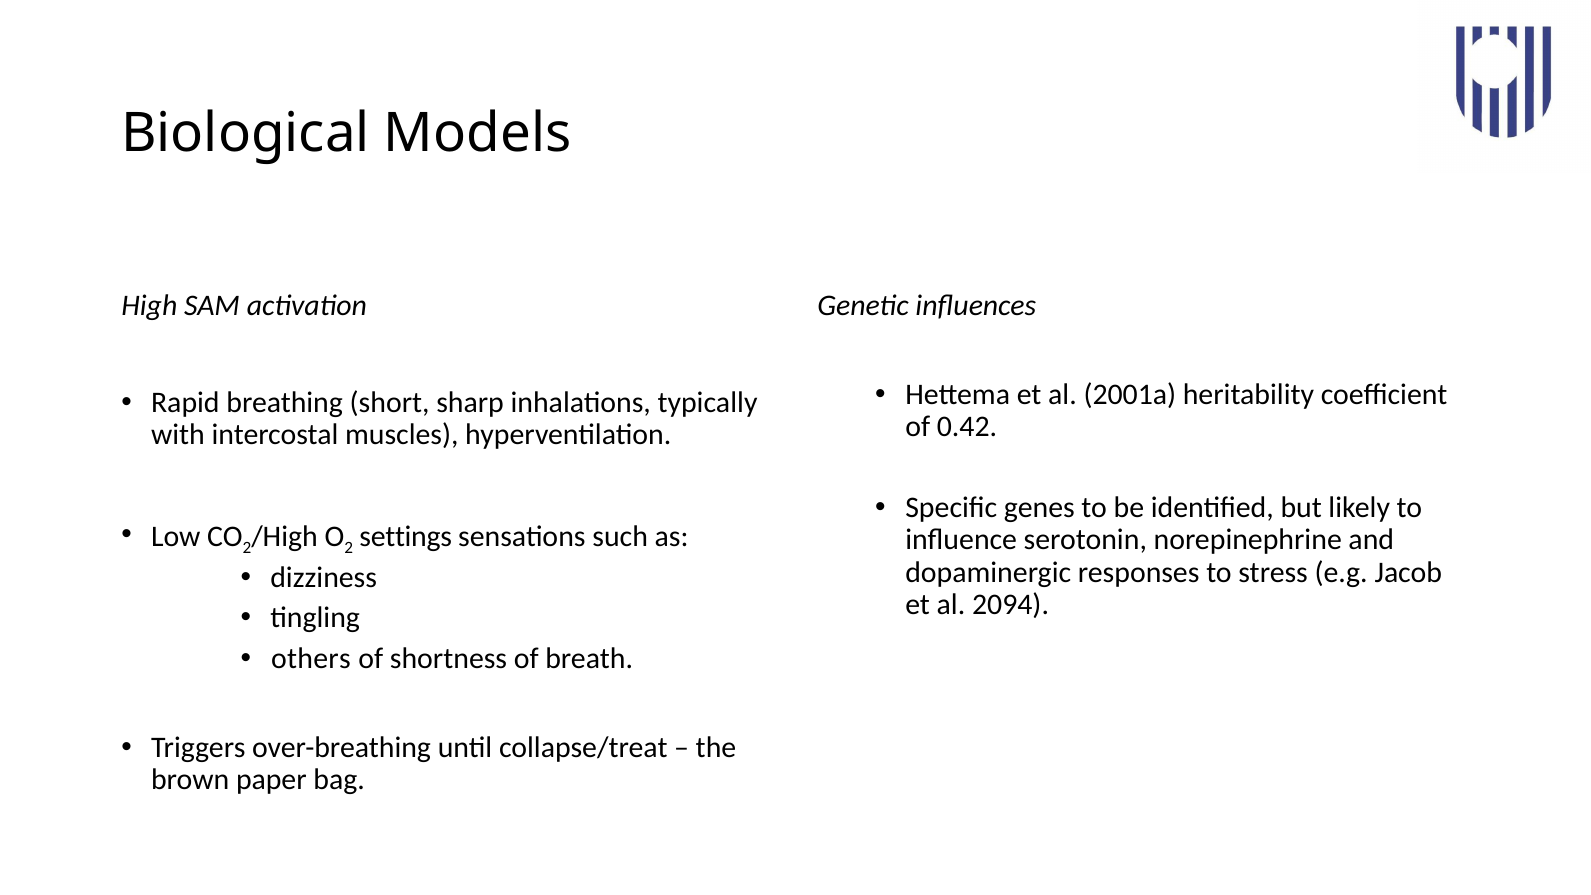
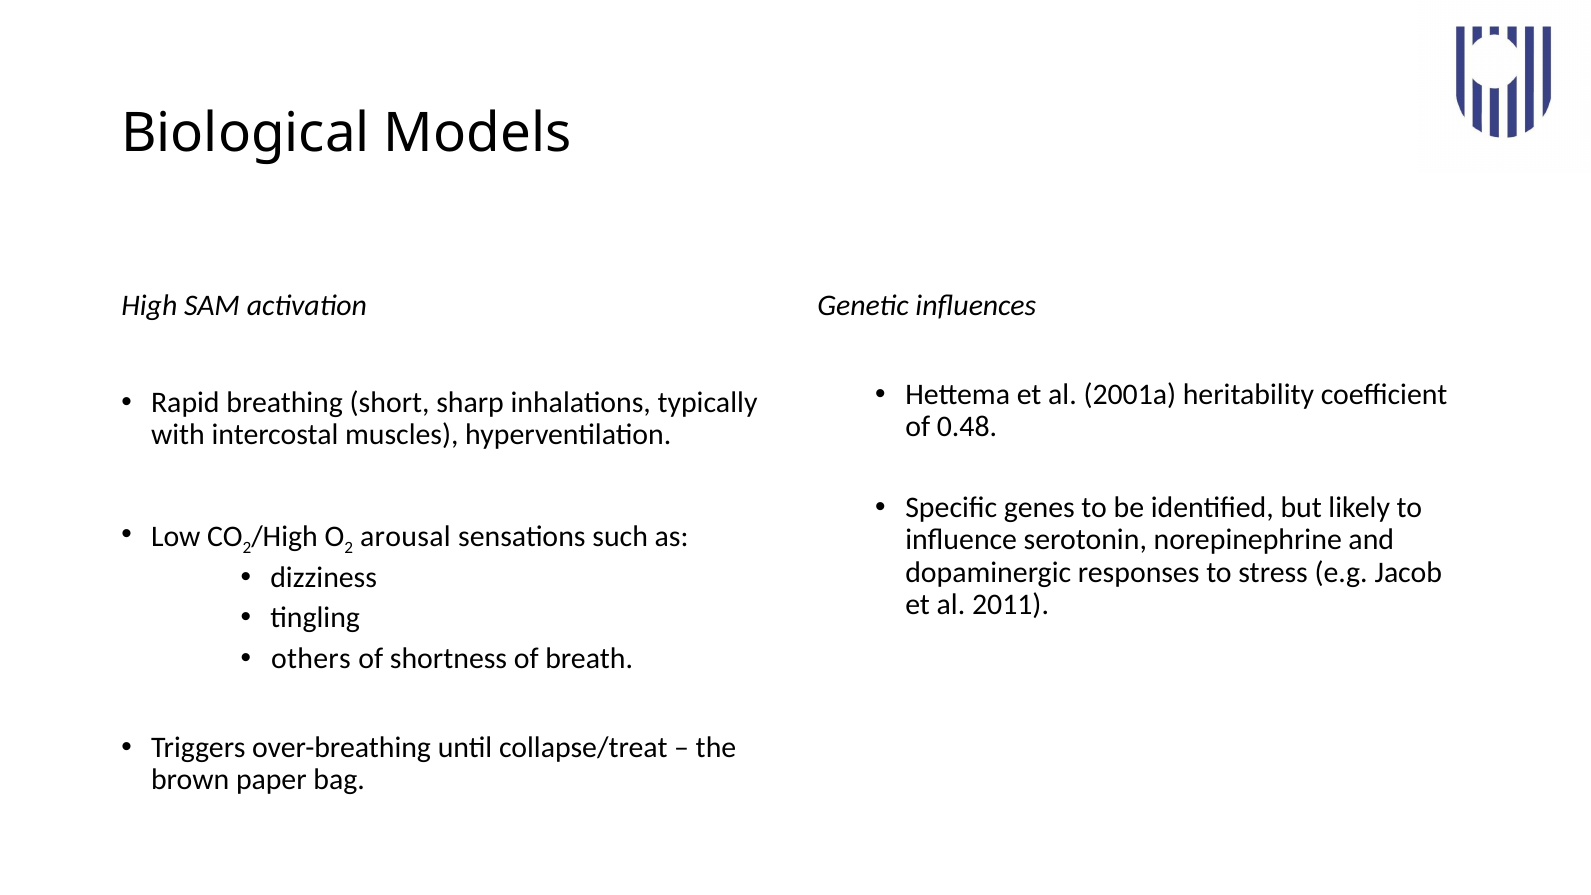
0.42: 0.42 -> 0.48 (967, 427)
settings: settings -> arousal (405, 536)
2094: 2094 -> 2011 (1011, 604)
